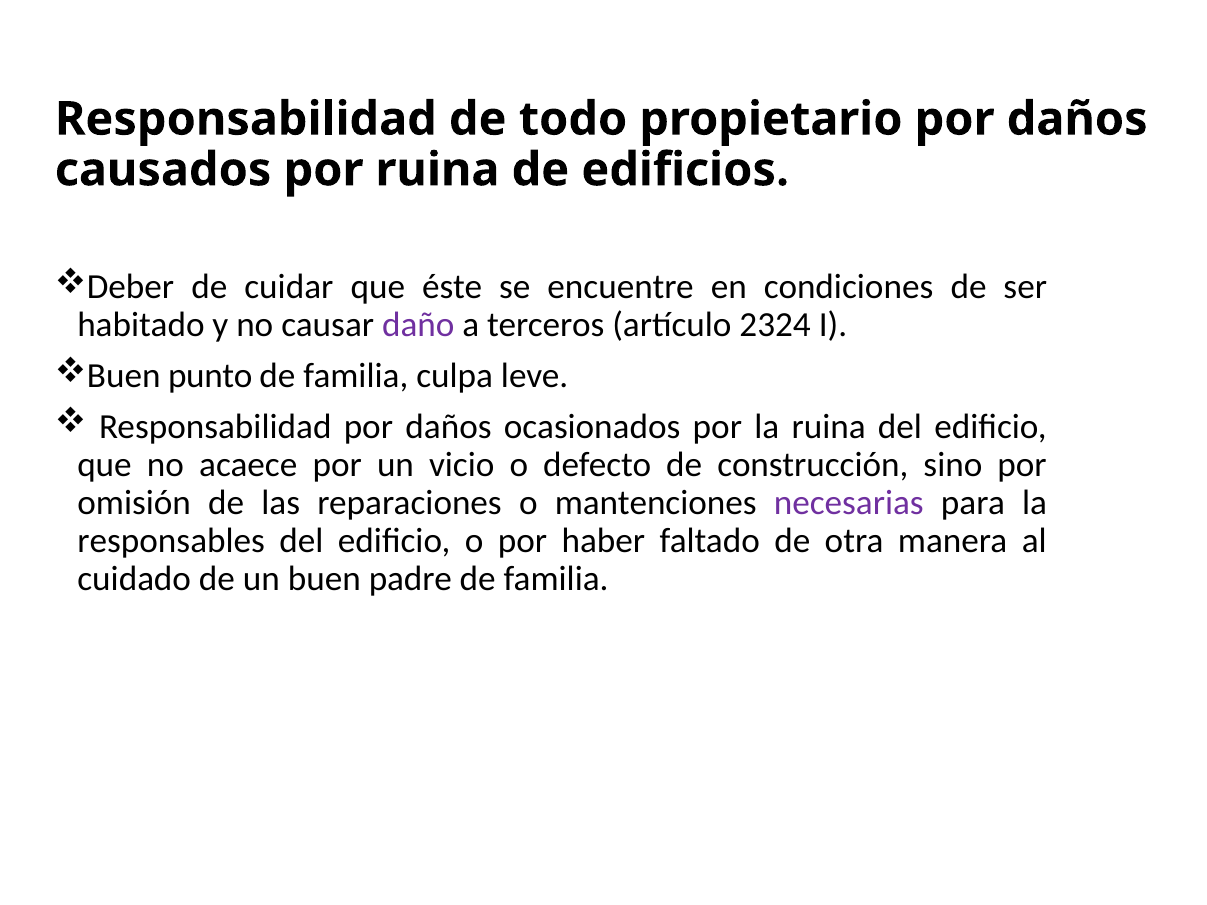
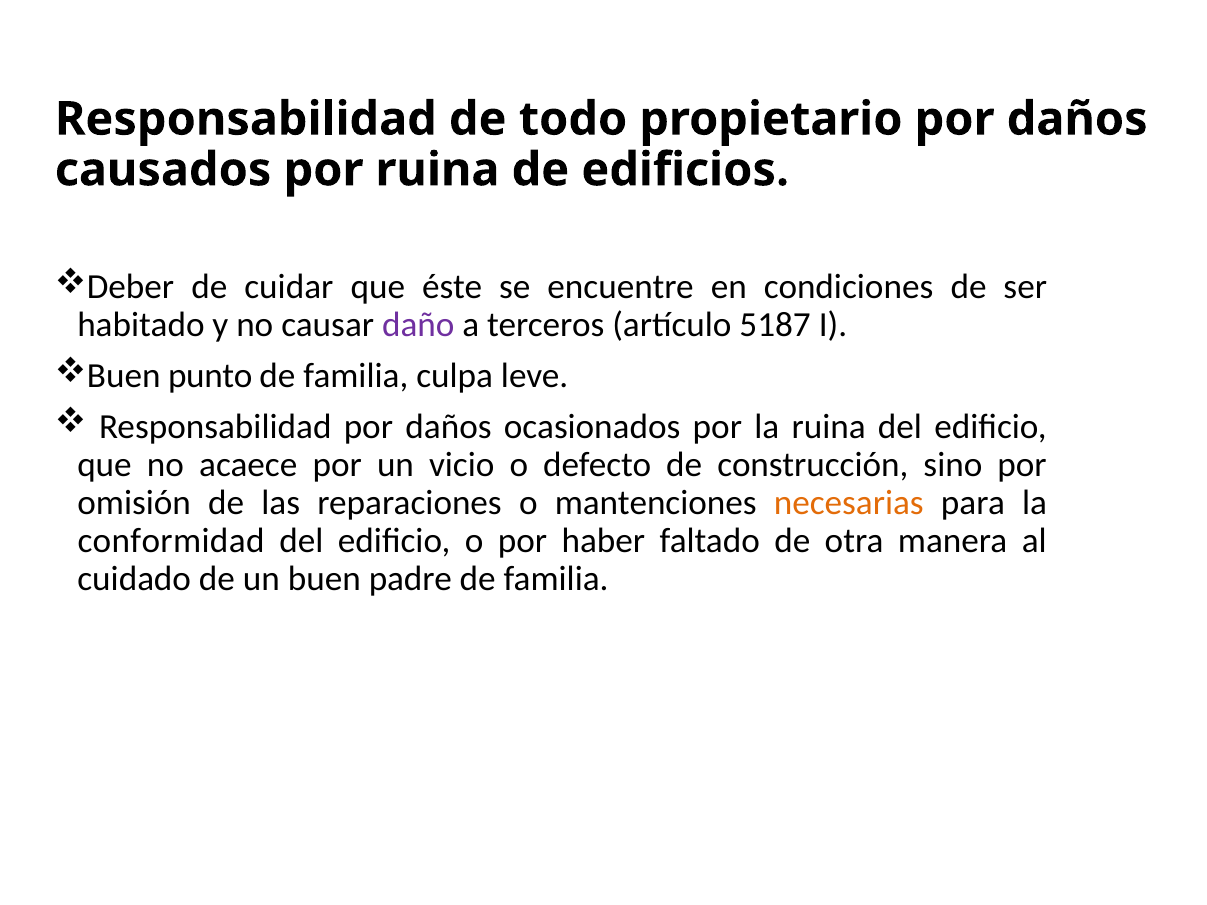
2324: 2324 -> 5187 (775, 325)
necesarias colour: purple -> orange (849, 503)
responsables: responsables -> conformidad (171, 541)
